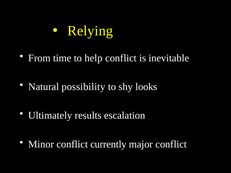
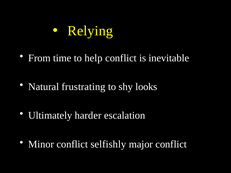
possibility: possibility -> frustrating (84, 87)
results: results -> harder (88, 116)
currently: currently -> selfishly (108, 144)
